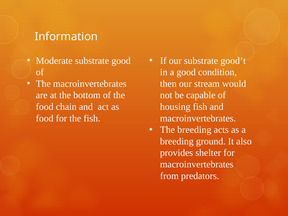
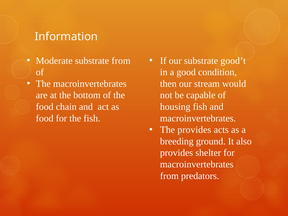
substrate good: good -> from (121, 61)
The breeding: breeding -> provides (194, 130)
